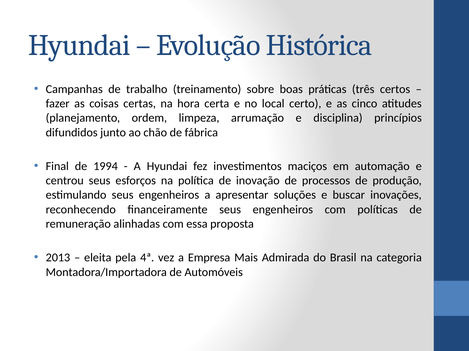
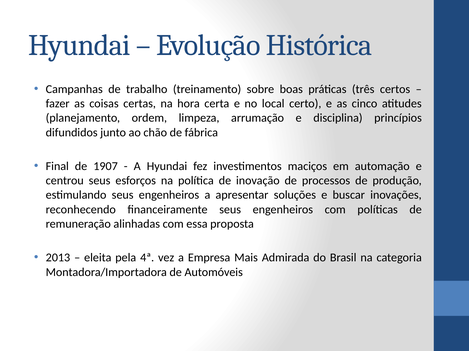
1994: 1994 -> 1907 (106, 166)
